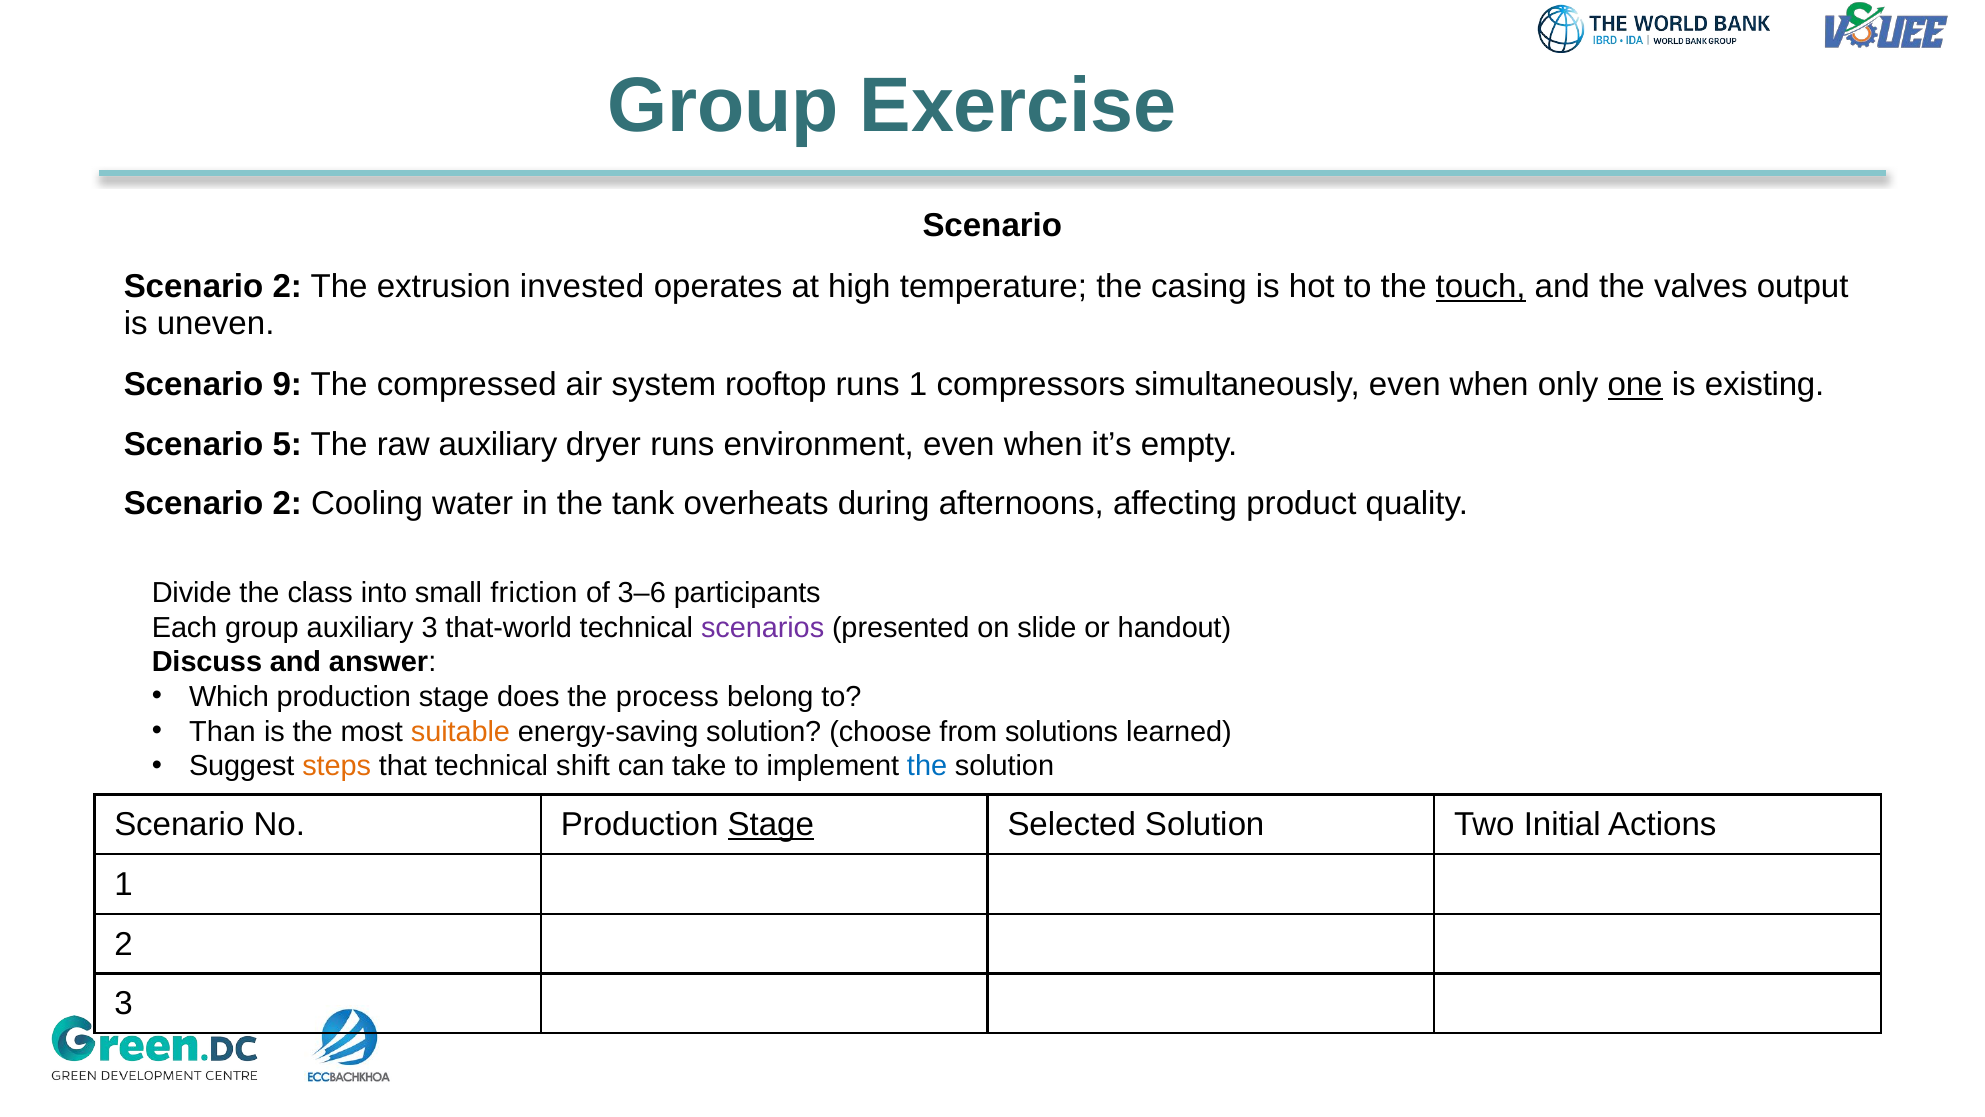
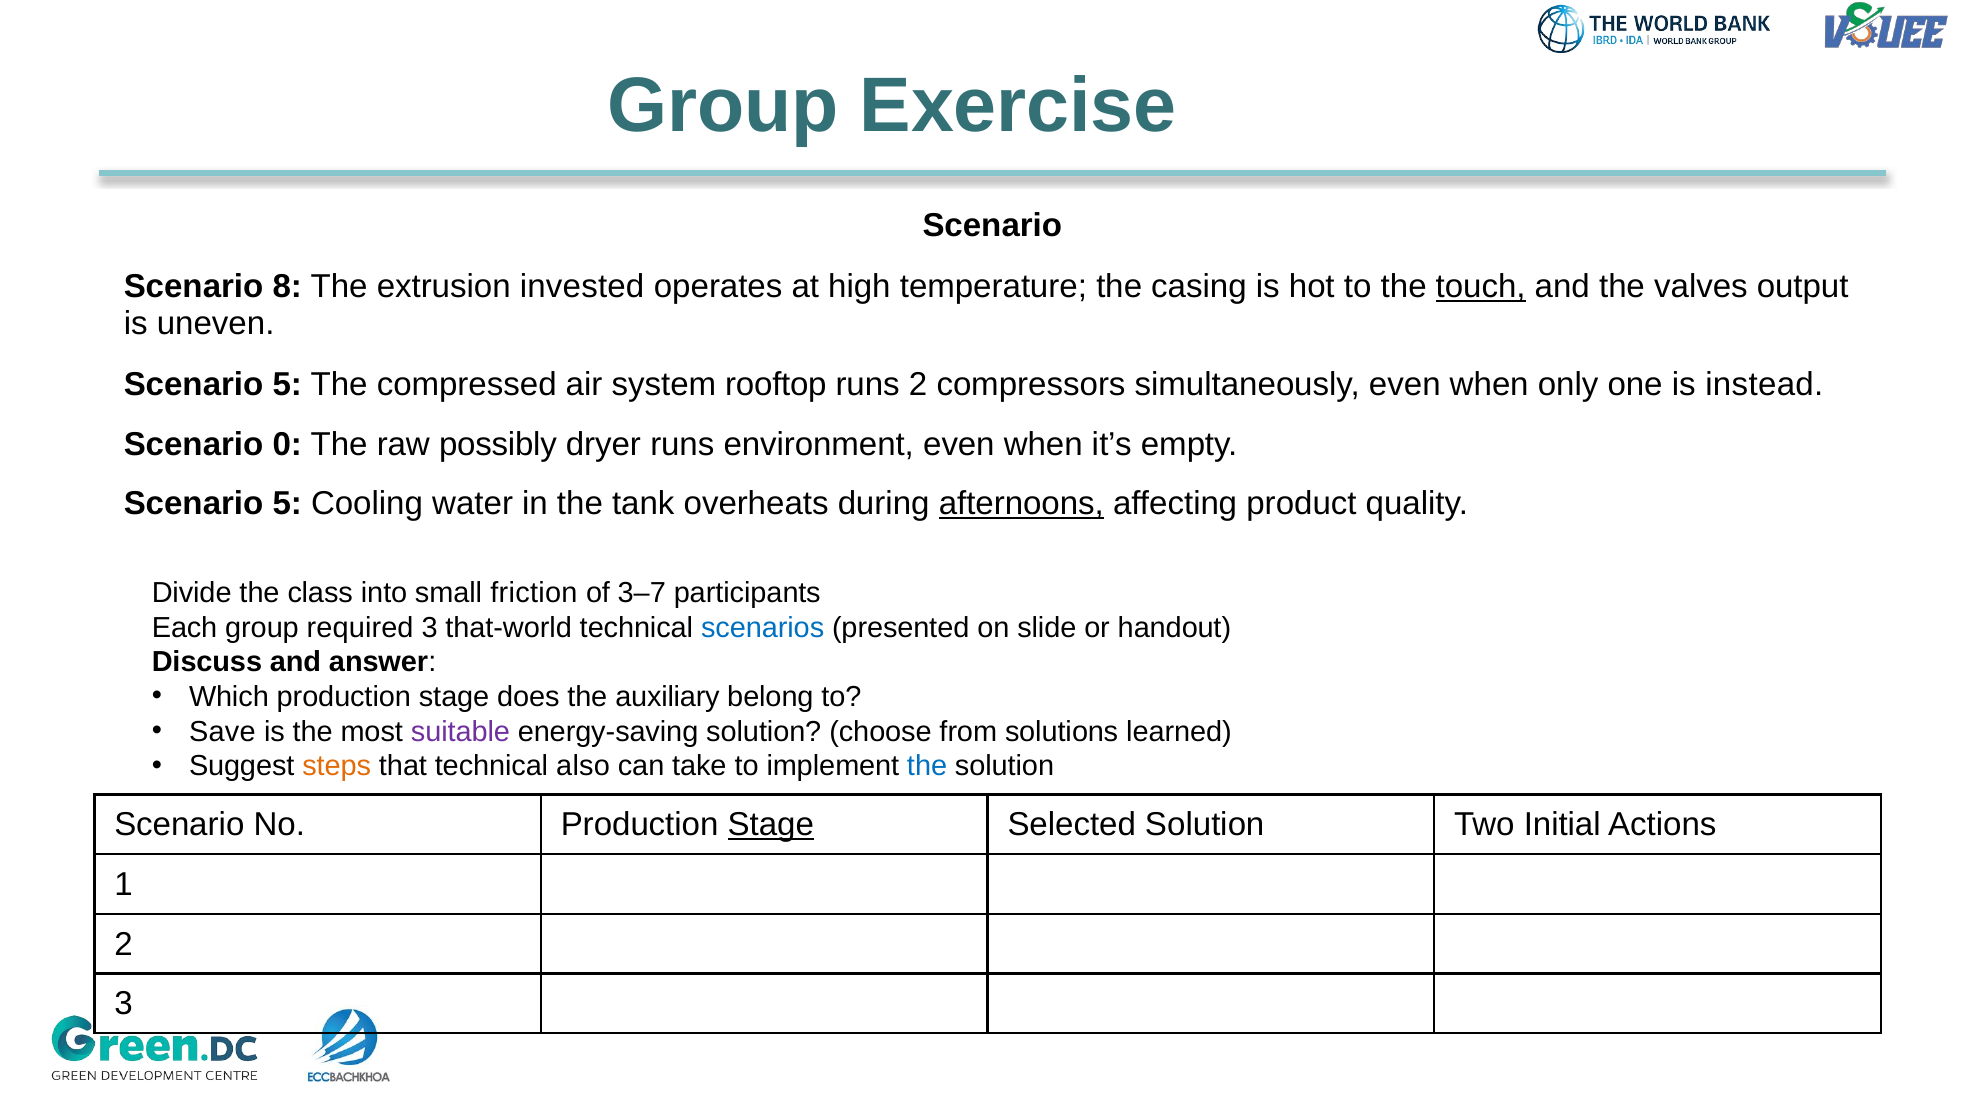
2: 2 -> 8 (287, 287)
9: 9 -> 5 (287, 385)
runs 1: 1 -> 2 (918, 385)
one underline: present -> none (1635, 385)
existing: existing -> instead (1764, 385)
5: 5 -> 0 (287, 444)
raw auxiliary: auxiliary -> possibly (498, 444)
2: 2 -> 5 (287, 504)
afternoons underline: none -> present (1021, 504)
3–6: 3–6 -> 3–7 (642, 593)
group auxiliary: auxiliary -> required (360, 627)
scenarios colour: purple -> blue (763, 627)
process: process -> auxiliary (668, 697)
Than: Than -> Save (222, 731)
suitable colour: orange -> purple (460, 731)
shift: shift -> also (583, 766)
